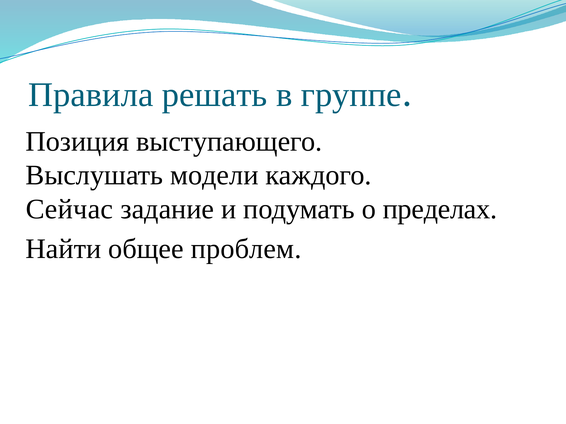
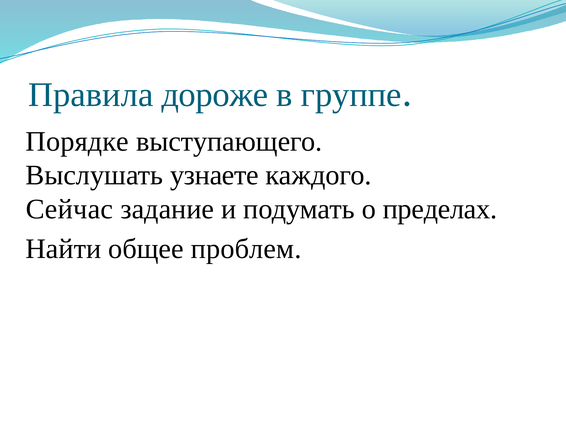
решать: решать -> дороже (215, 95)
Позиция: Позиция -> Порядке (77, 142)
модели: модели -> узнаете (214, 176)
